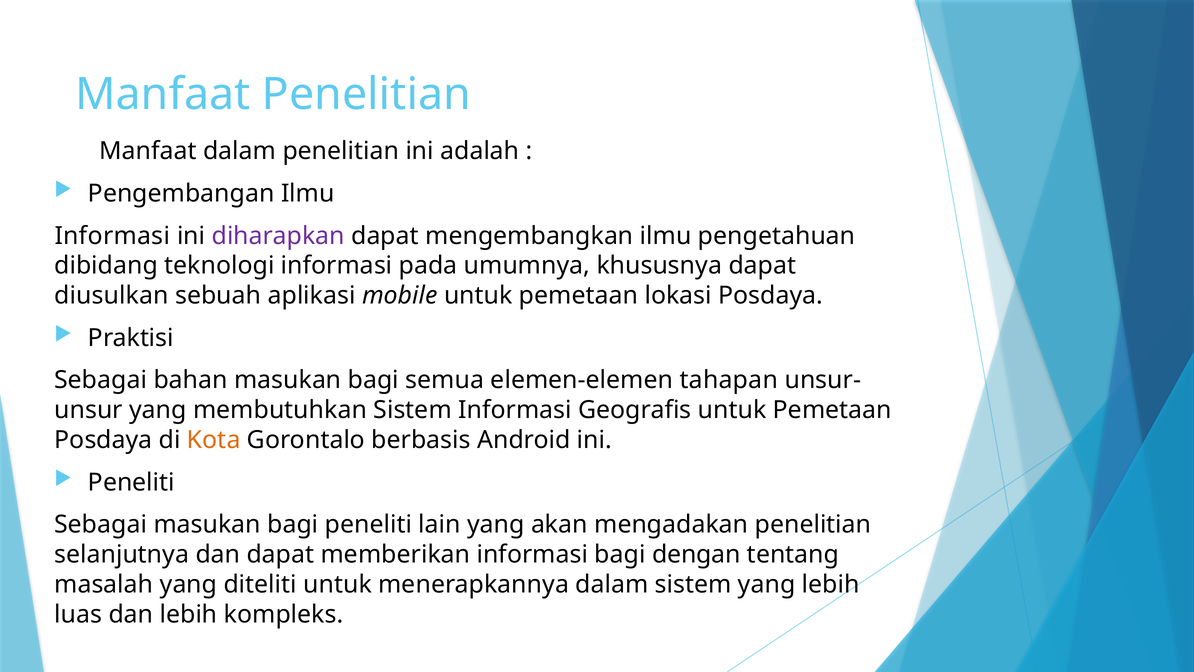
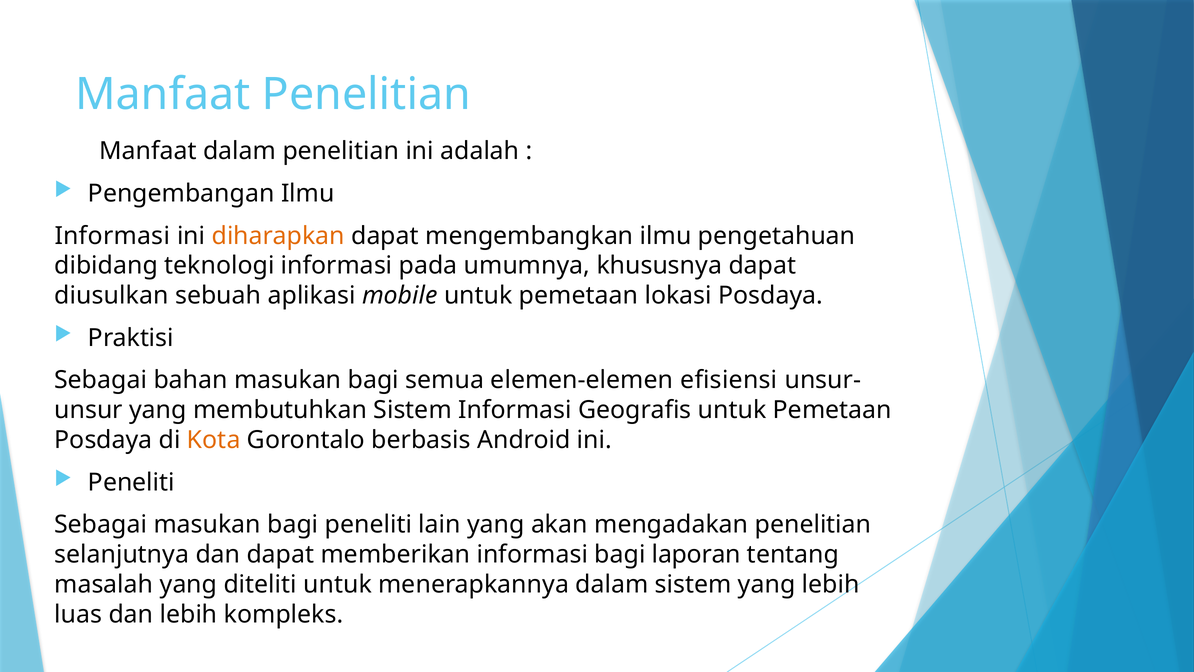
diharapkan colour: purple -> orange (278, 236)
tahapan: tahapan -> efisiensi (729, 380)
dengan: dengan -> laporan (696, 554)
